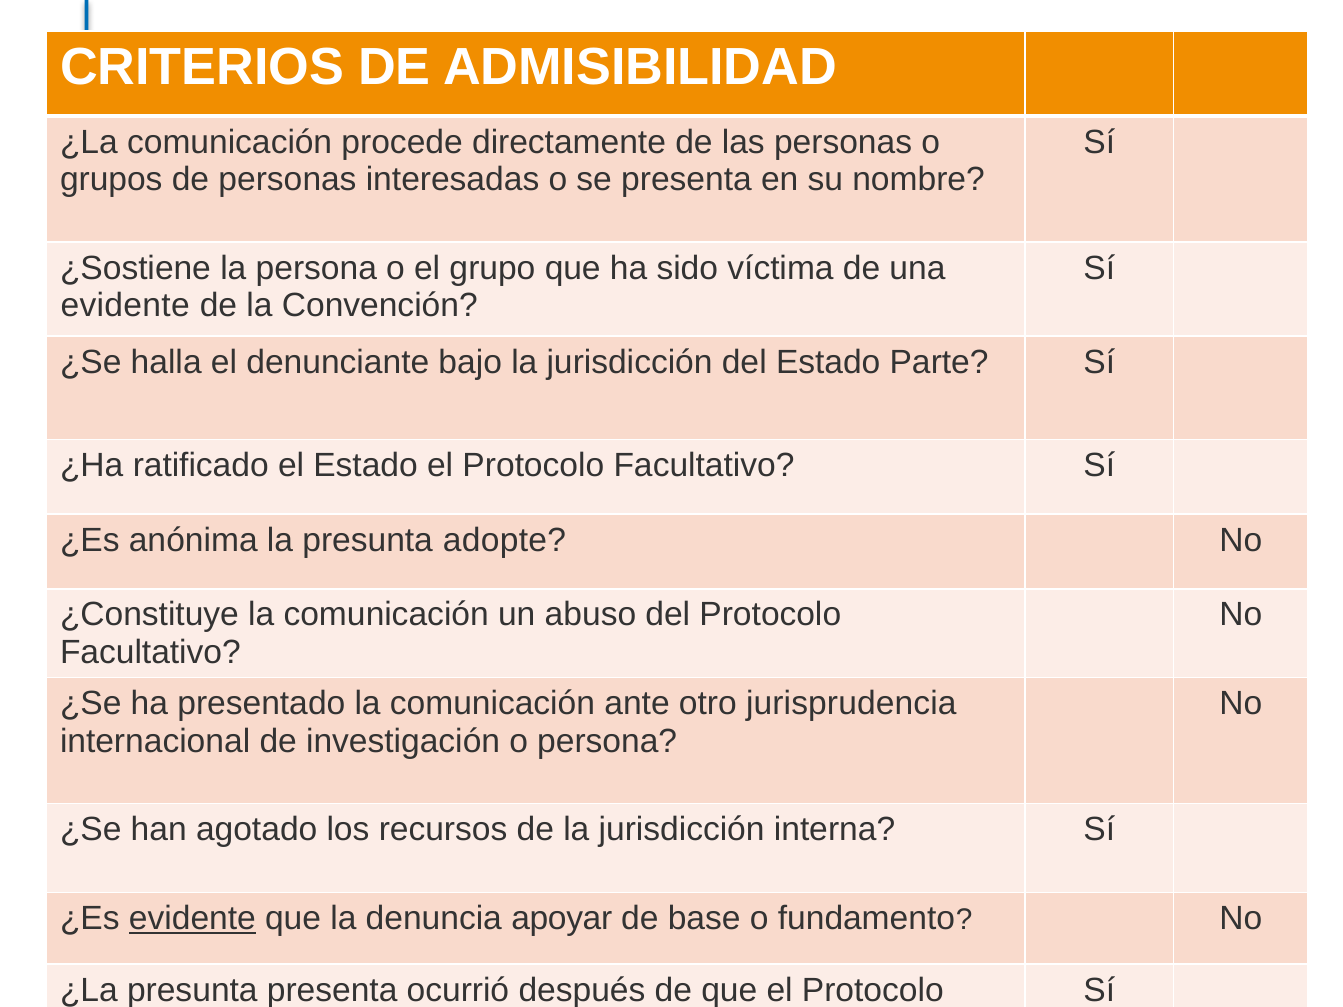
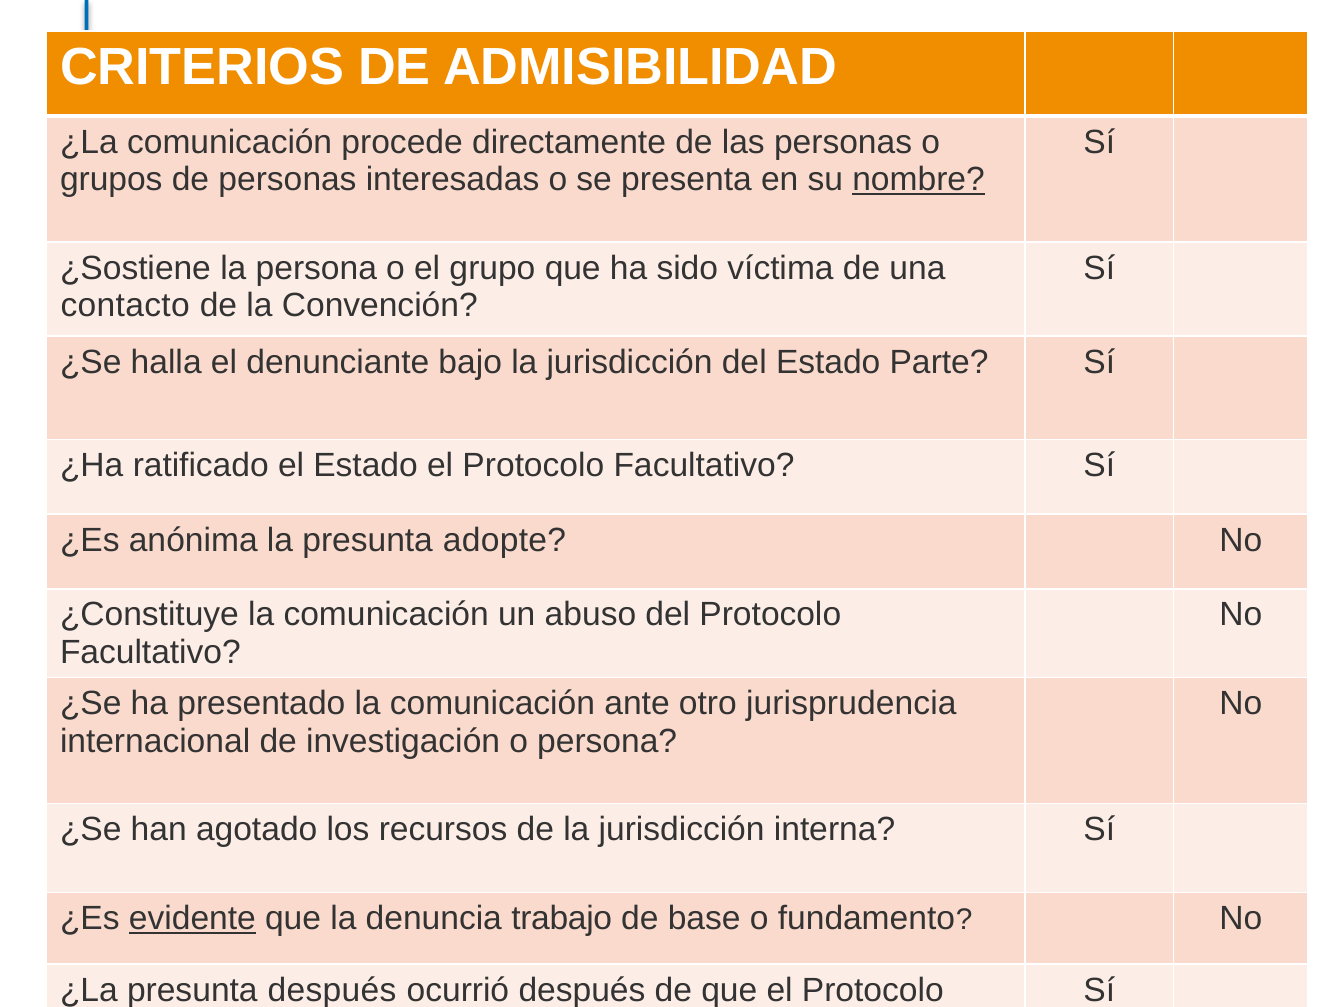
nombre underline: none -> present (919, 180)
evidente: evidente -> contacto (125, 306)
apoyar: apoyar -> trabajo (562, 919)
presunta presenta: presenta -> después (332, 990)
